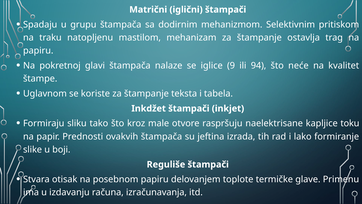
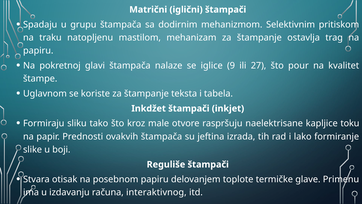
94: 94 -> 27 (259, 65)
neće: neće -> pour (298, 65)
izračunavanja: izračunavanja -> interaktivnog (156, 192)
